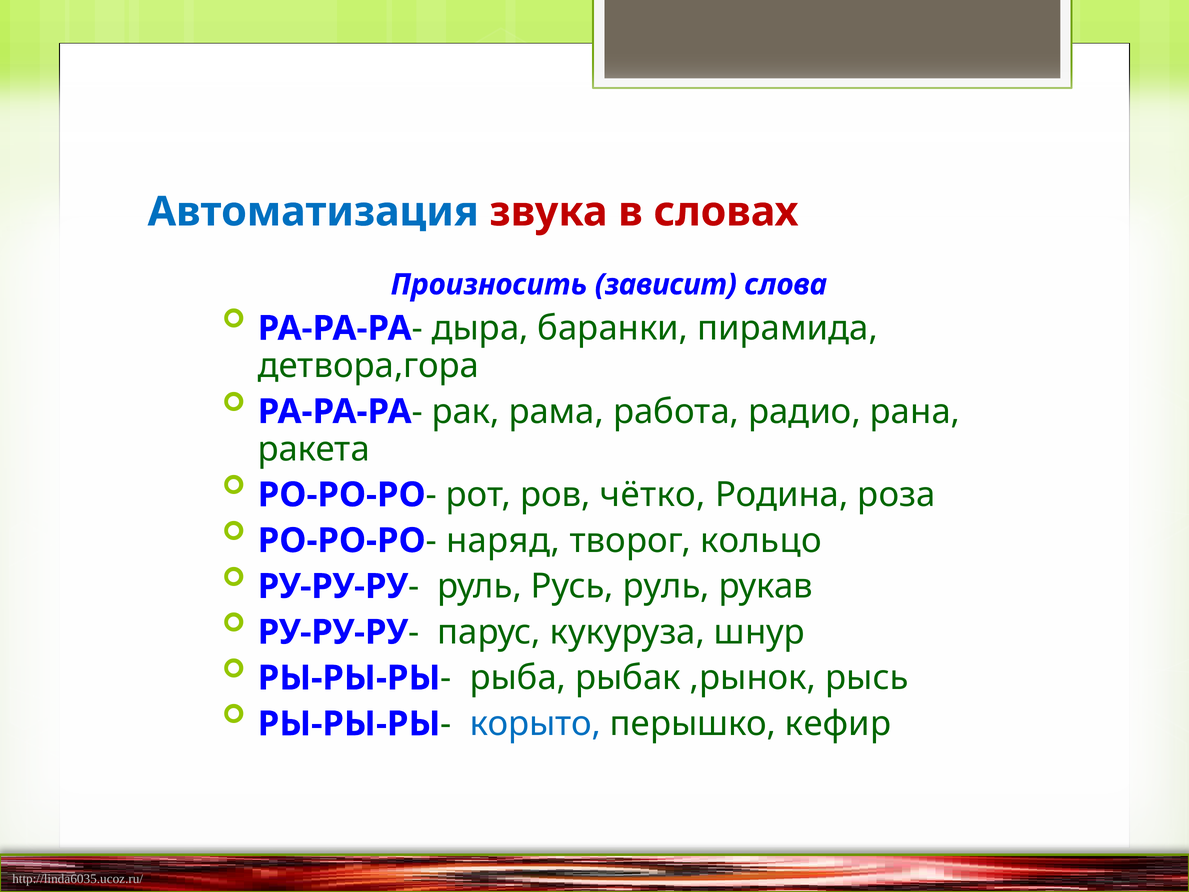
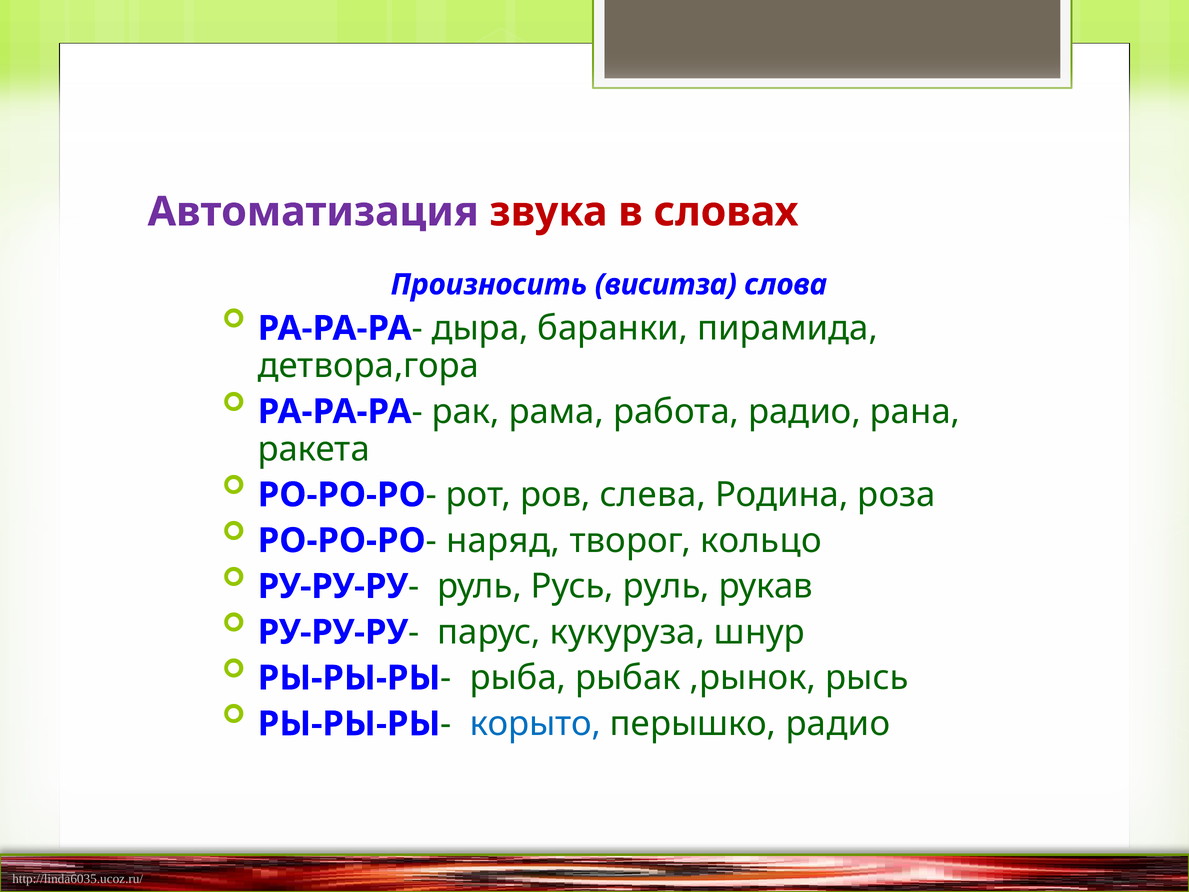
Автоматизация colour: blue -> purple (313, 212)
зависит: зависит -> виситза (666, 284)
чётко: чётко -> слева (653, 495)
перышко кефир: кефир -> радио (838, 724)
